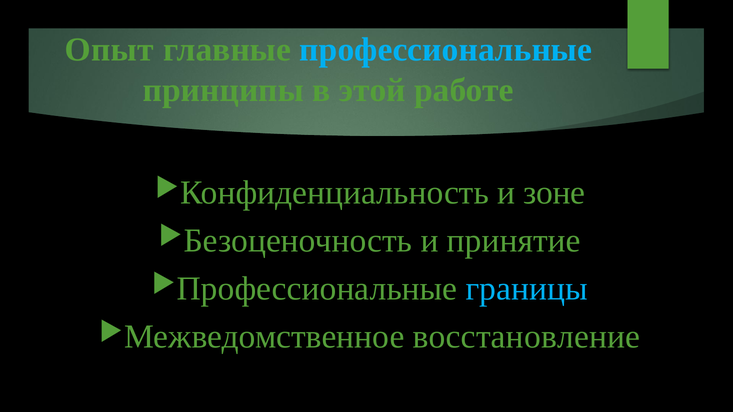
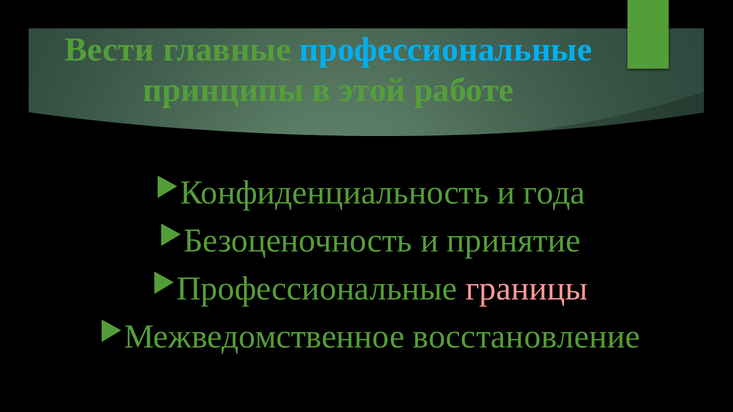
Опыт: Опыт -> Вести (109, 50)
зоне: зоне -> года (554, 193)
границы colour: light blue -> pink (527, 289)
